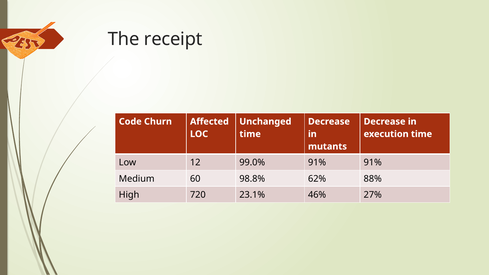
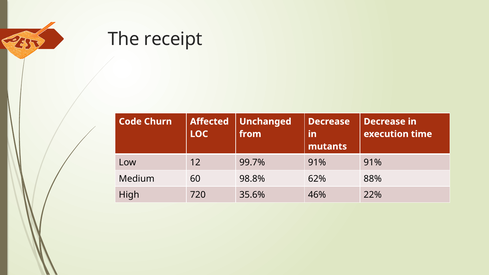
time: time -> from (250, 134)
99.0%: 99.0% -> 99.7% (252, 163)
23.1%: 23.1% -> 35.6% (252, 195)
27%: 27% -> 22% (373, 195)
